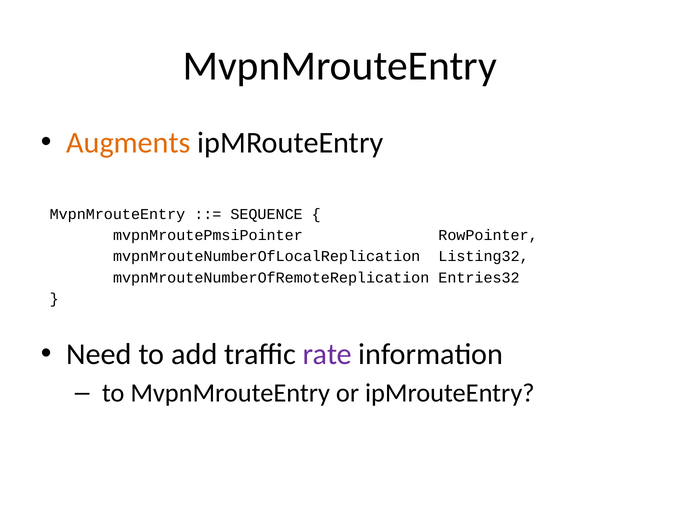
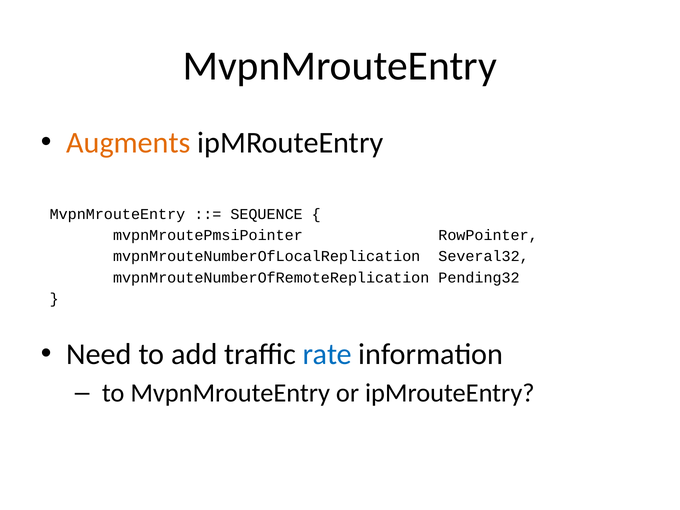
Listing32: Listing32 -> Several32 (484, 256)
Entries32: Entries32 -> Pending32 (479, 278)
rate colour: purple -> blue (327, 354)
